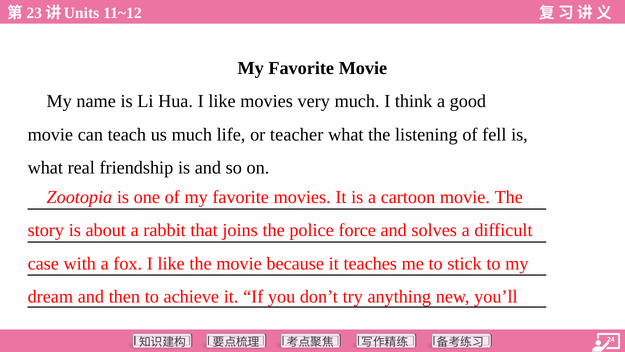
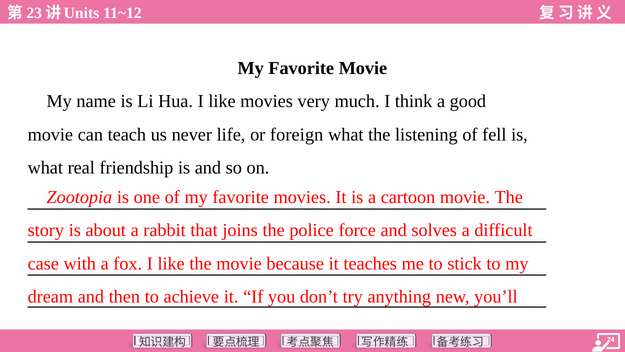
us much: much -> never (192, 134)
teacher: teacher -> foreign (297, 134)
